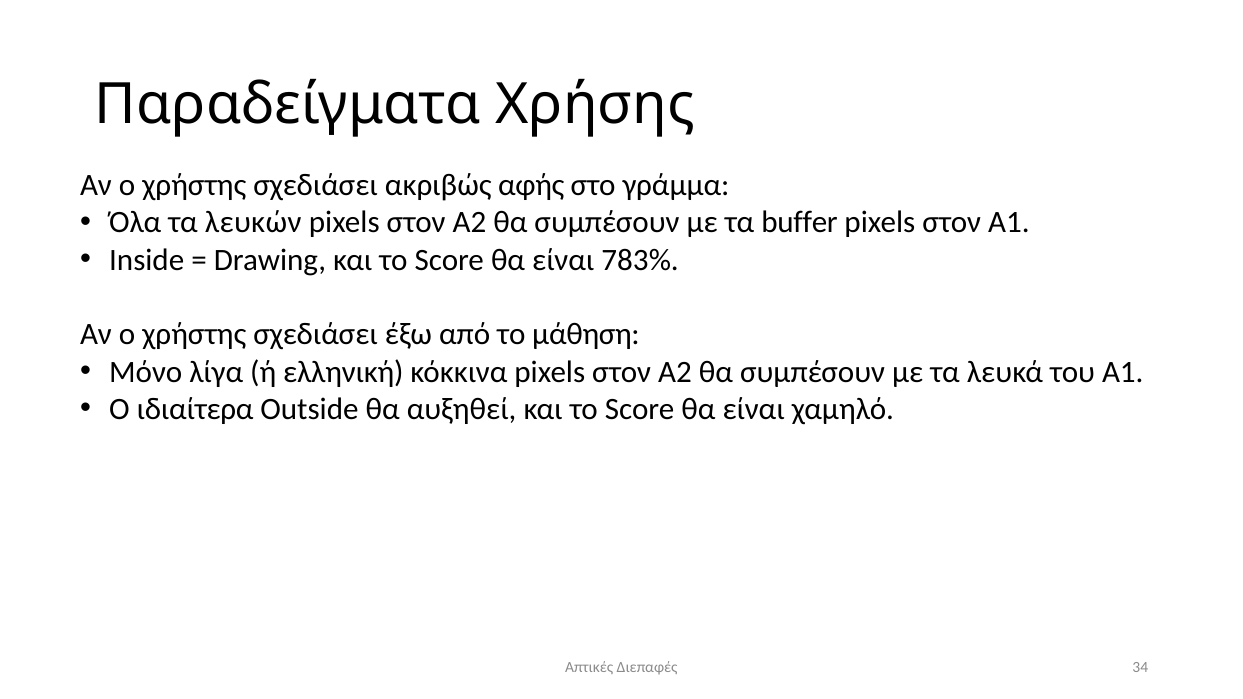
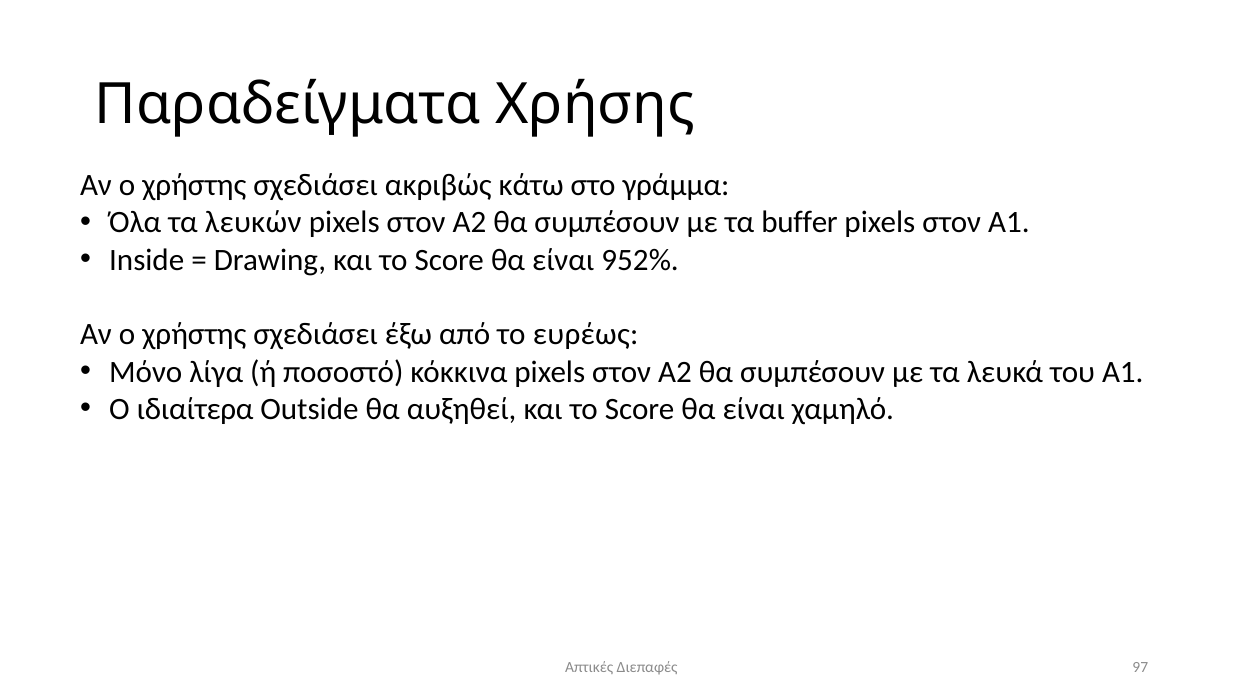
αφής: αφής -> κάτω (531, 185)
783%: 783% -> 952% (640, 260)
μάθηση: μάθηση -> ευρέως (586, 335)
ελληνική: ελληνική -> ποσοστό (343, 372)
34: 34 -> 97 (1140, 668)
